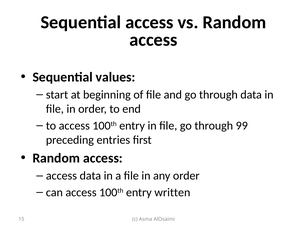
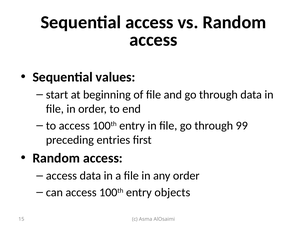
written: written -> objects (172, 193)
